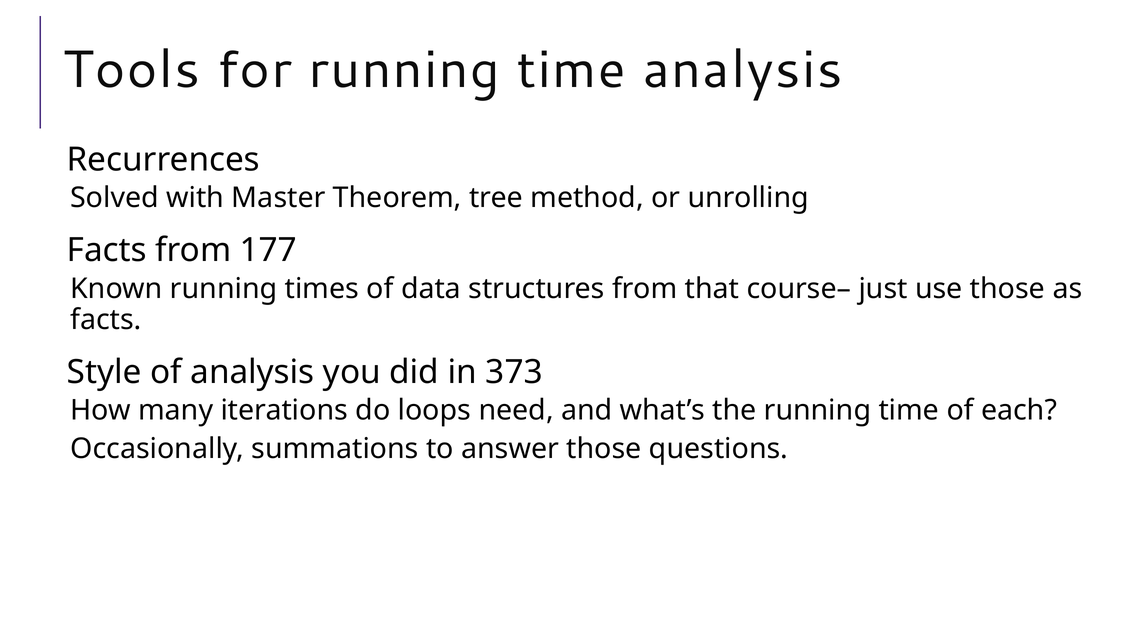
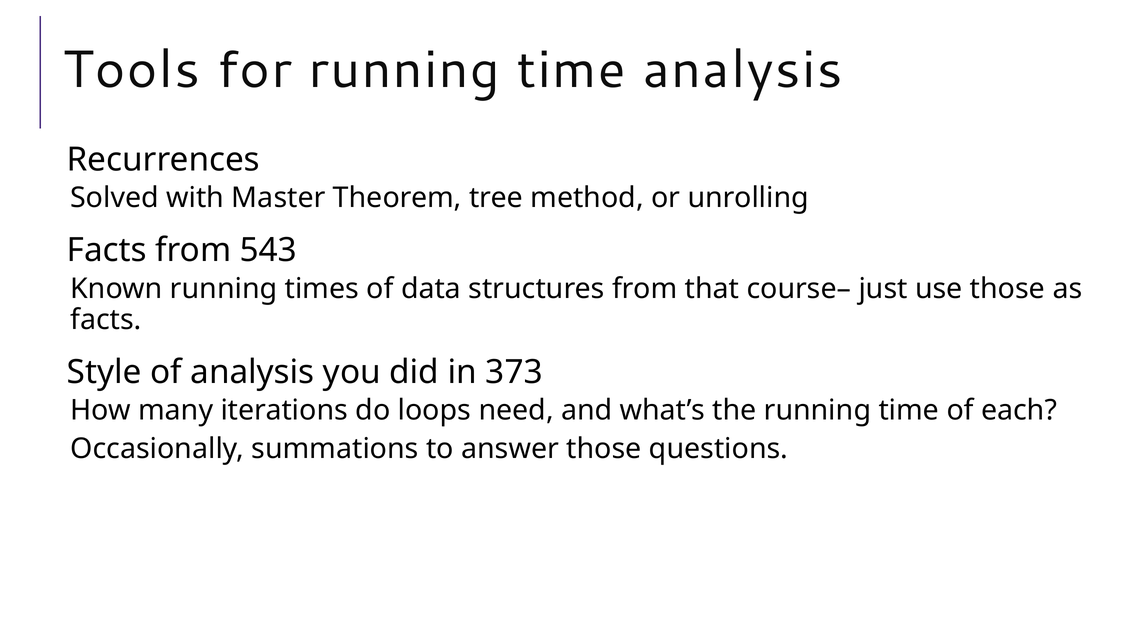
177: 177 -> 543 (268, 250)
